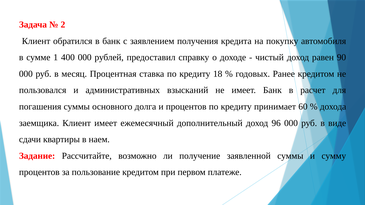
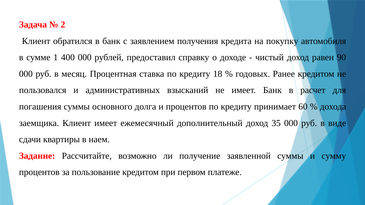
96: 96 -> 35 (276, 123)
